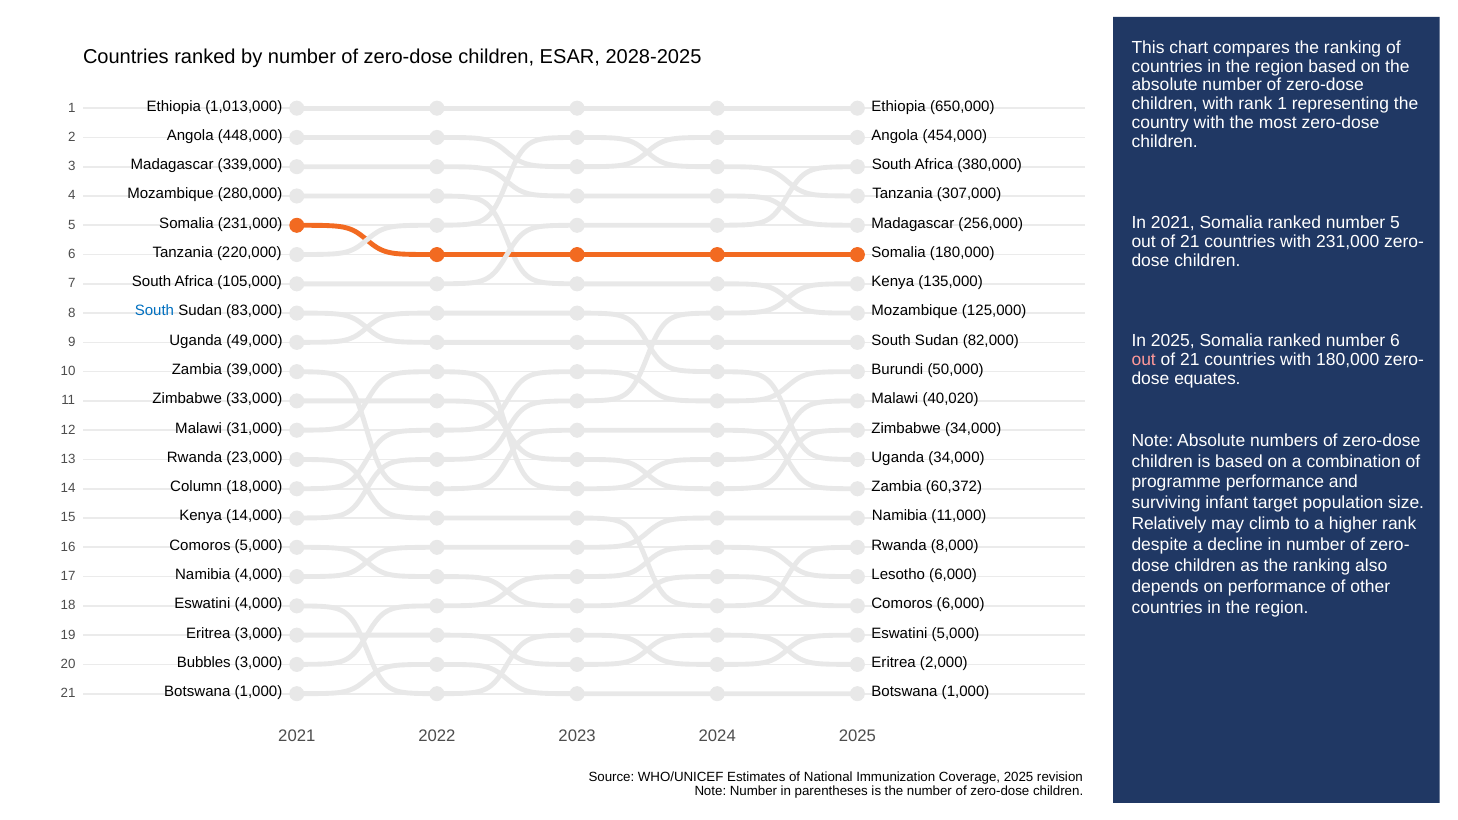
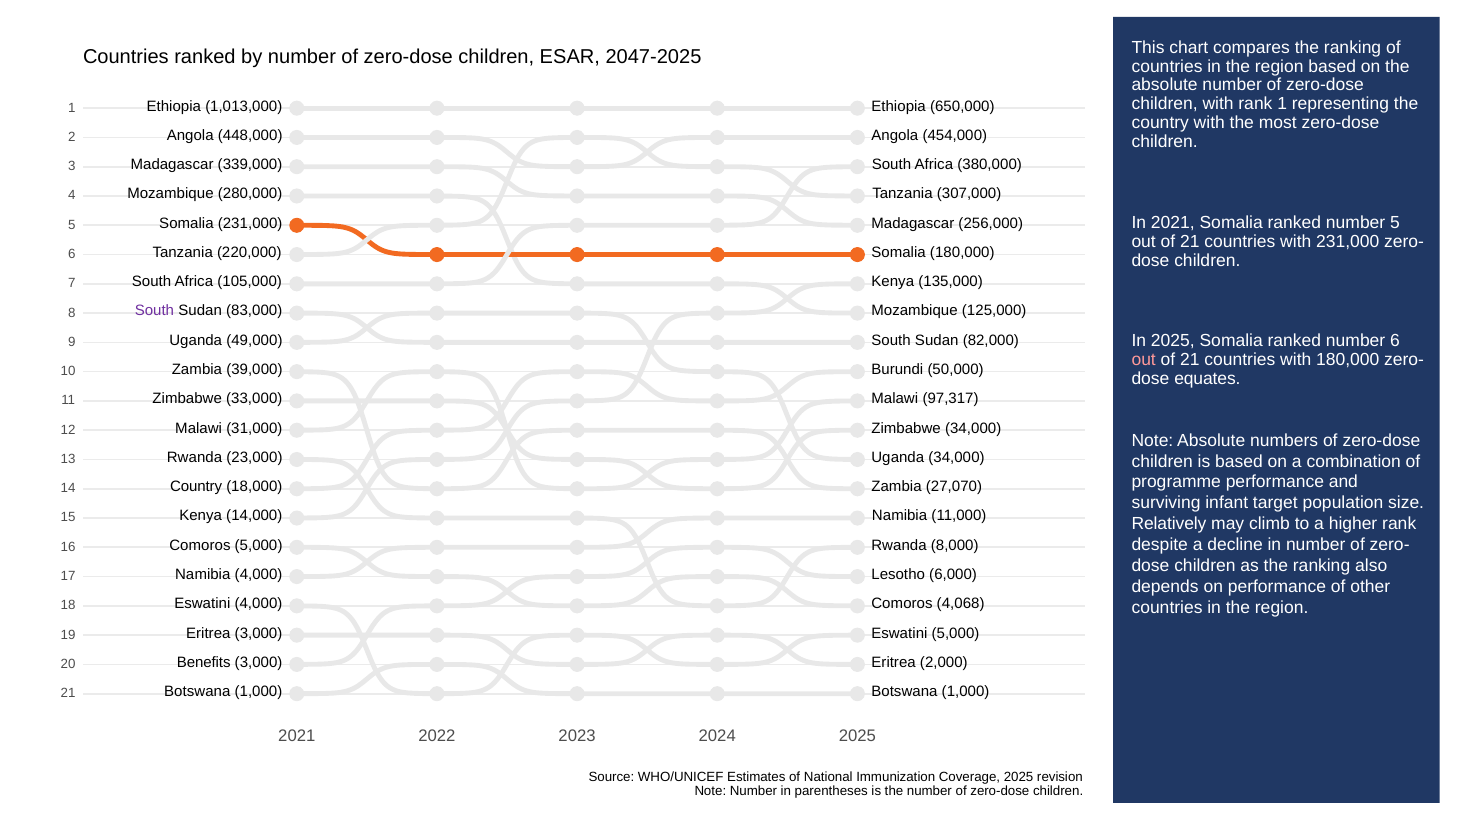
2028-2025: 2028-2025 -> 2047-2025 (653, 56)
South colour: blue -> purple (154, 311)
40,020: 40,020 -> 97,317 (951, 399)
Column: Column -> Country (196, 487)
60,372: 60,372 -> 27,070 (954, 487)
Comoros 6,000: 6,000 -> 4,068 (961, 604)
Bubbles: Bubbles -> Benefits (204, 662)
